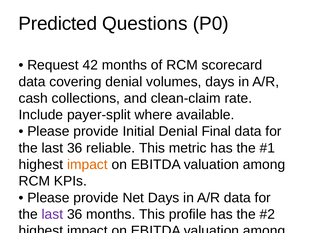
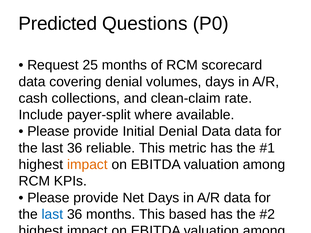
42: 42 -> 25 (90, 65)
Denial Final: Final -> Data (216, 132)
last colour: purple -> blue (52, 215)
profile: profile -> based (188, 215)
